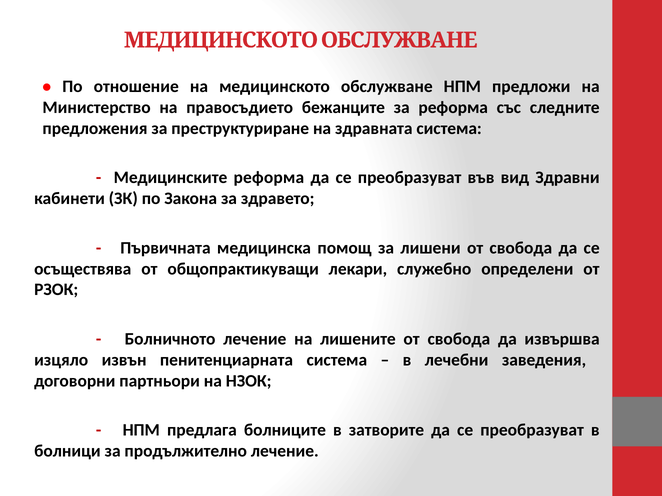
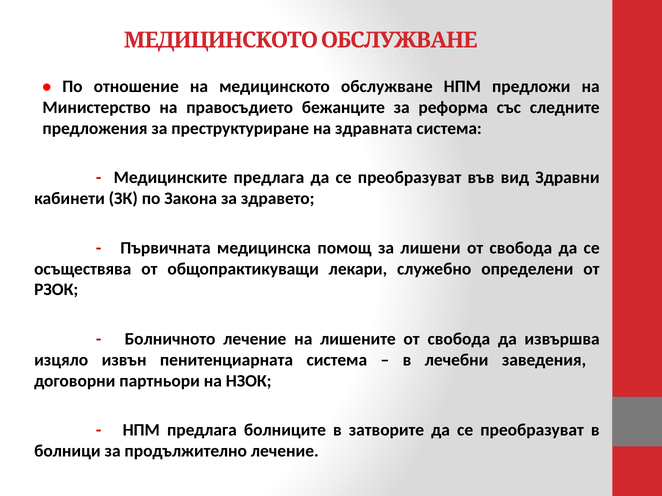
Медицинските реформа: реформа -> предлага (269, 178)
